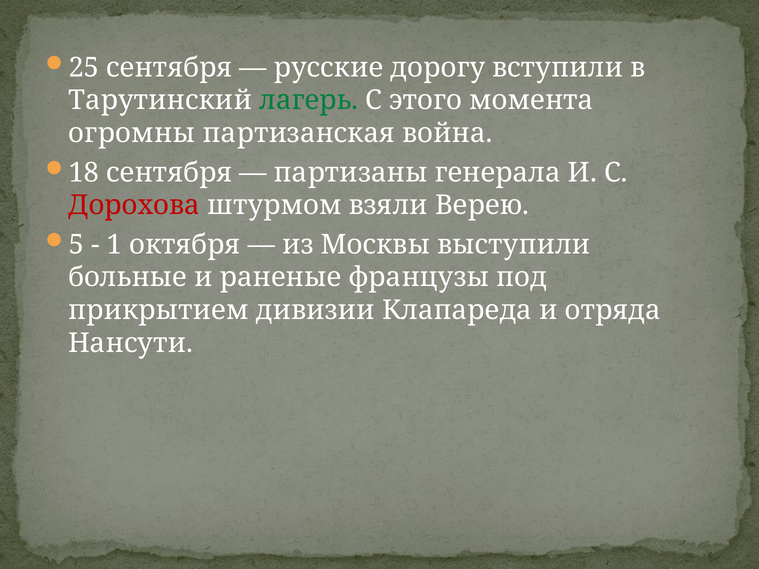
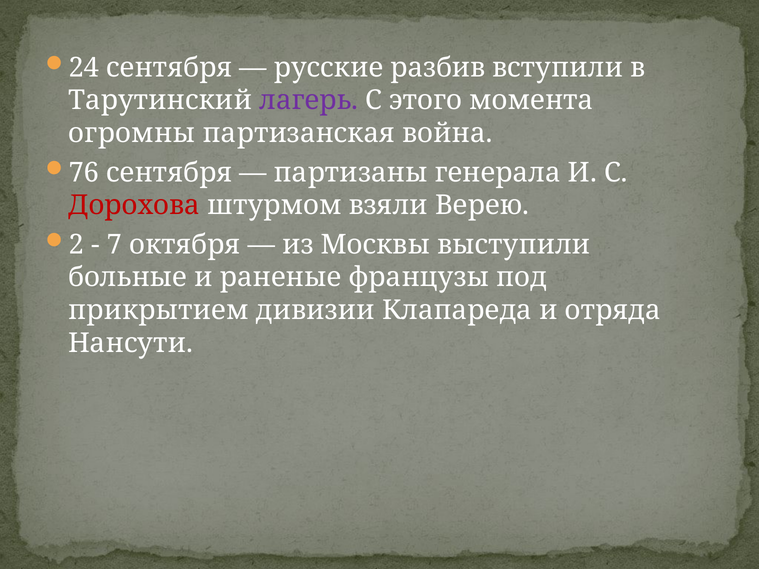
25: 25 -> 24 (84, 68)
дорогу: дорогу -> разбив (438, 68)
лагерь colour: green -> purple (309, 101)
18: 18 -> 76 (84, 173)
5: 5 -> 2 (76, 245)
1: 1 -> 7 (114, 245)
